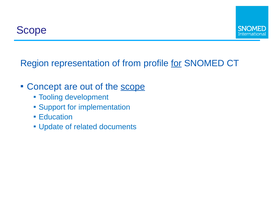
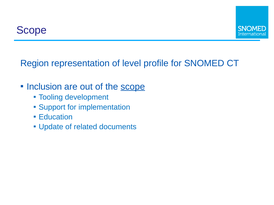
from: from -> level (132, 63)
for underline: present -> none (176, 63)
Concept: Concept -> Inclusion (44, 87)
